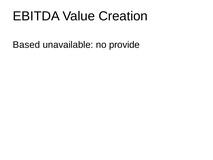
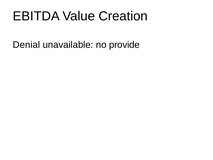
Based: Based -> Denial (26, 45)
